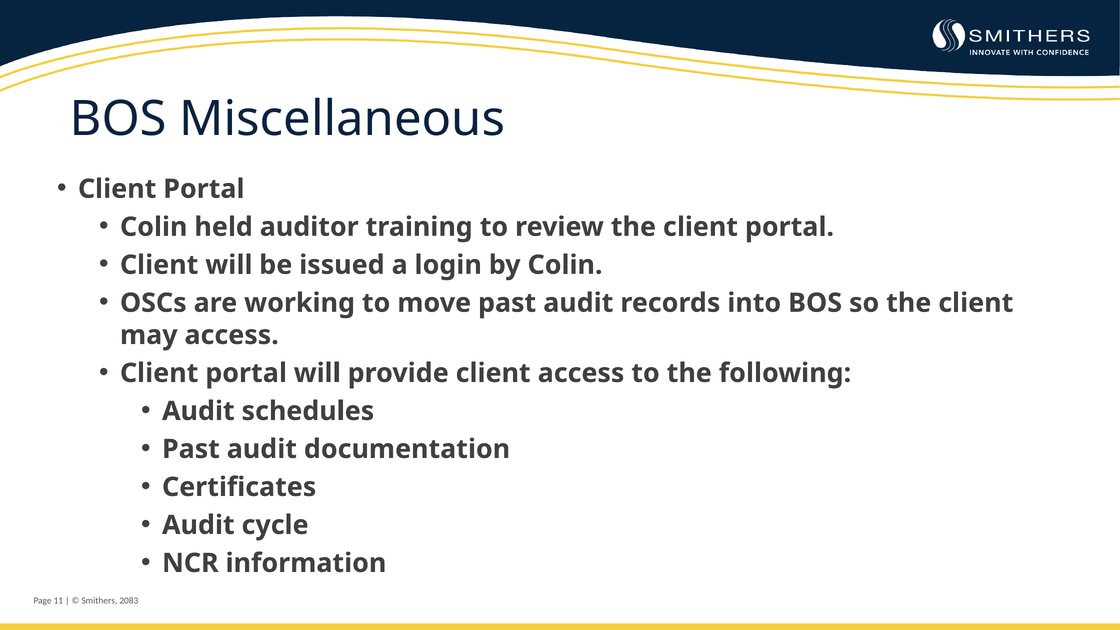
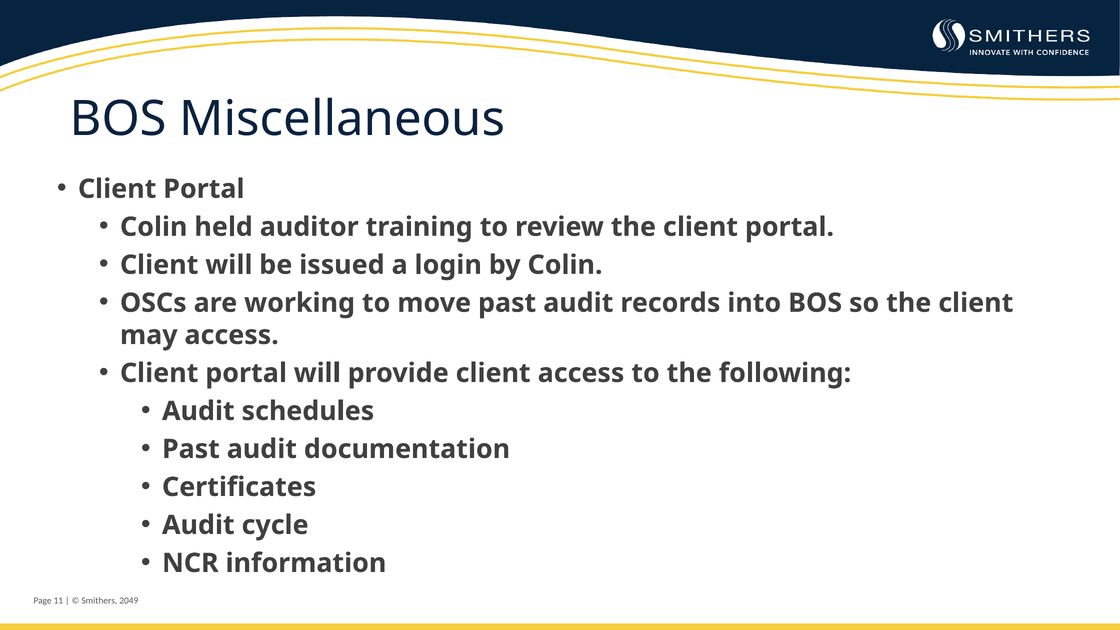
2083: 2083 -> 2049 (129, 601)
